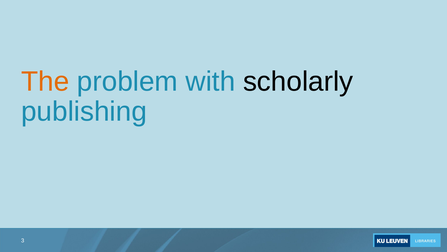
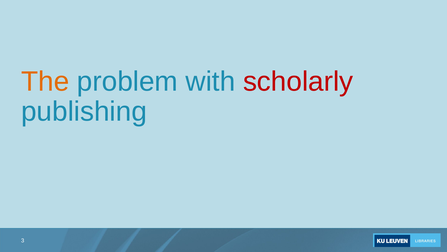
scholarly colour: black -> red (298, 81)
